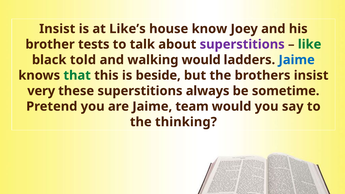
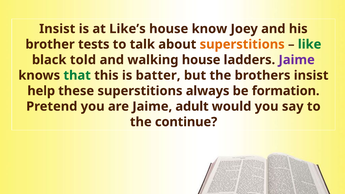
superstitions colour: purple -> orange (242, 44)
walking would: would -> house (201, 60)
Jaime colour: blue -> purple (297, 60)
beside: beside -> batter (158, 75)
very: very -> help (41, 91)
sometime: sometime -> formation (286, 91)
team: team -> adult (192, 106)
thinking: thinking -> continue (186, 122)
